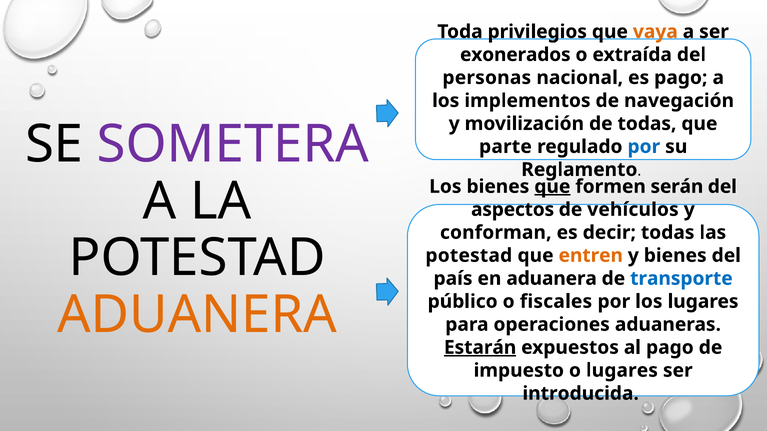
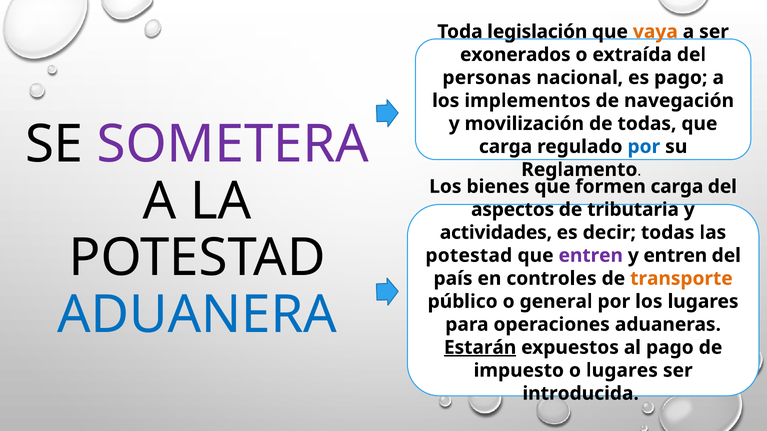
privilegios: privilegios -> legislación (537, 32)
parte: parte -> carga (506, 147)
que underline: present -> none (552, 187)
formen serán: serán -> carga (677, 187)
vehículos: vehículos -> tributaria (633, 210)
conforman: conforman -> actividades (496, 233)
entren colour: orange -> purple (591, 256)
y bienes: bienes -> entren (675, 256)
en aduanera: aduanera -> controles (551, 279)
transporte colour: blue -> orange (681, 279)
fiscales: fiscales -> general (556, 302)
ADUANERA colour: orange -> blue (197, 315)
